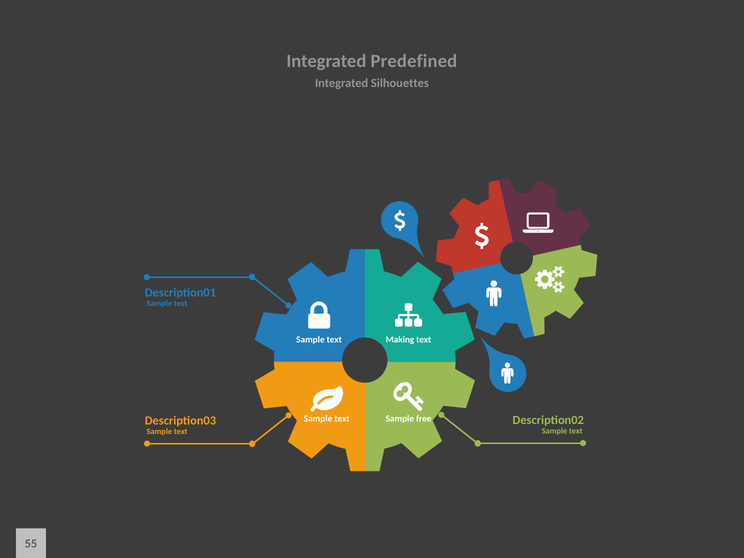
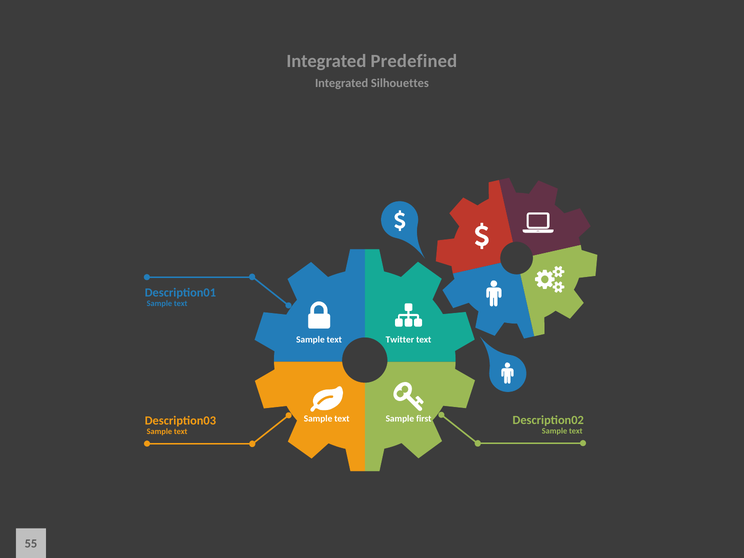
Making: Making -> Twitter (400, 340)
free: free -> first (424, 419)
